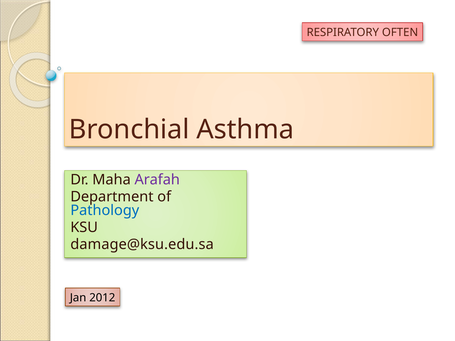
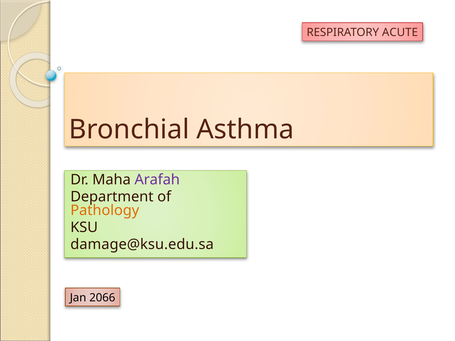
OFTEN: OFTEN -> ACUTE (400, 33)
Pathology colour: blue -> orange (105, 211)
2012: 2012 -> 2066 (102, 298)
